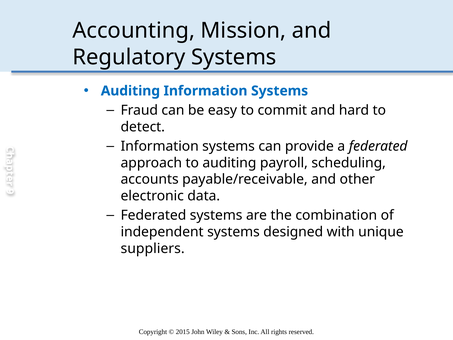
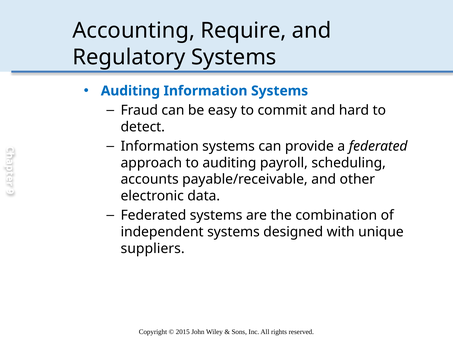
Mission: Mission -> Require (243, 31)
